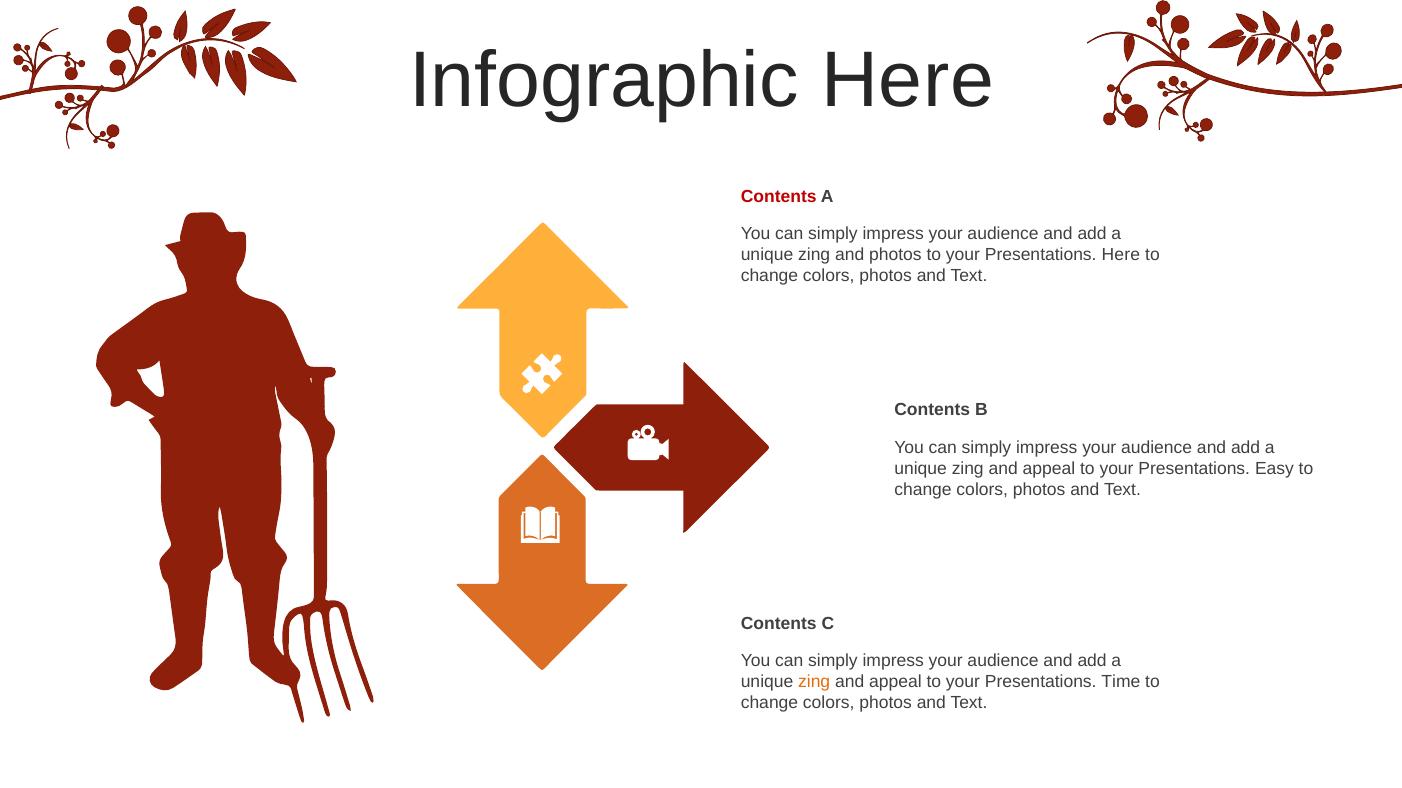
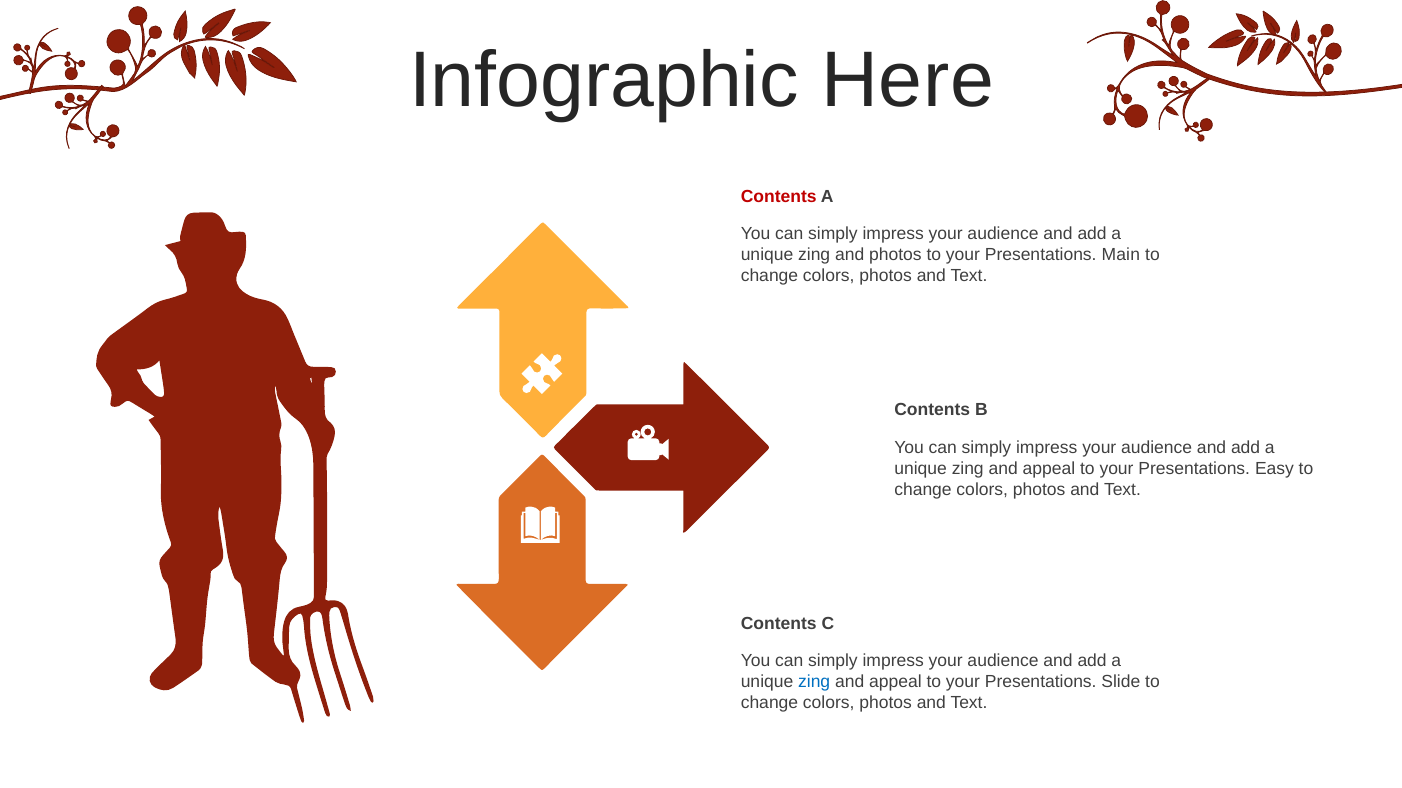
Presentations Here: Here -> Main (1121, 255)
zing colour: orange -> blue (814, 683)
Time: Time -> Slide (1121, 683)
